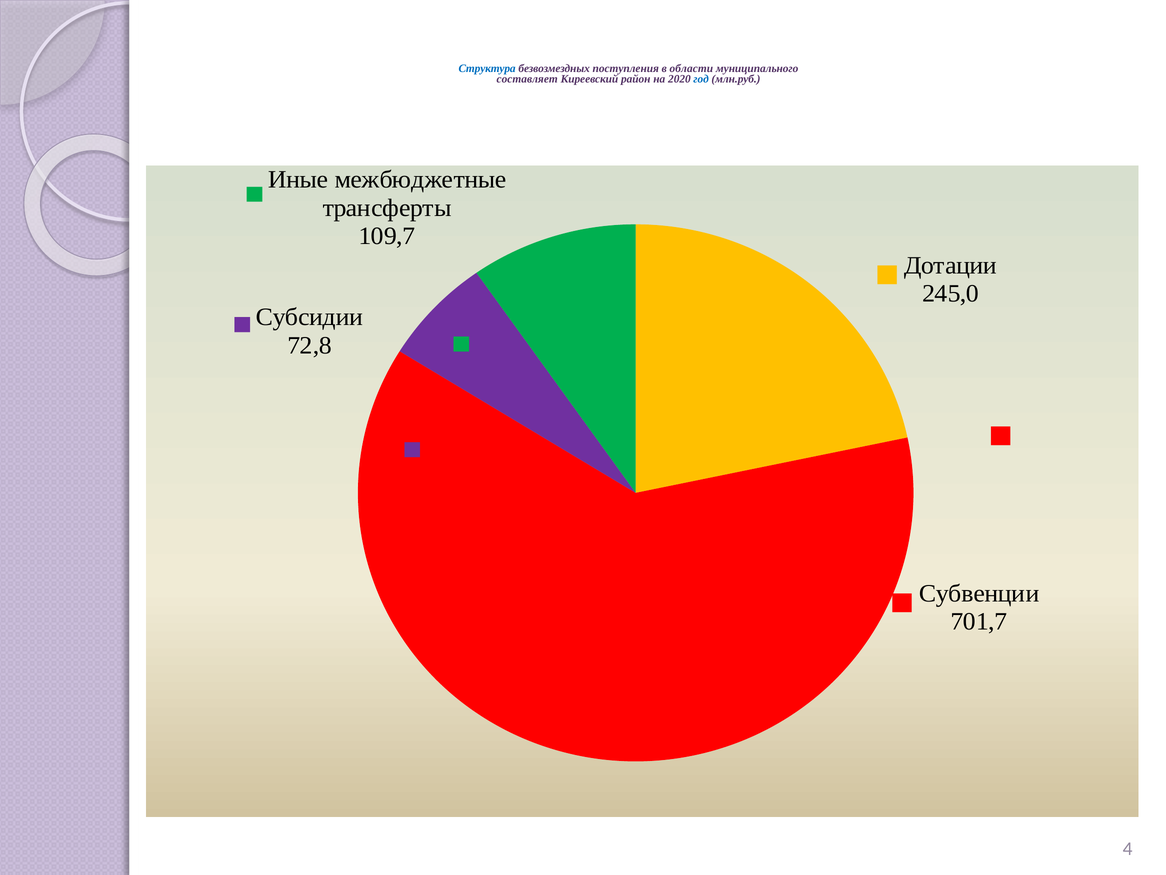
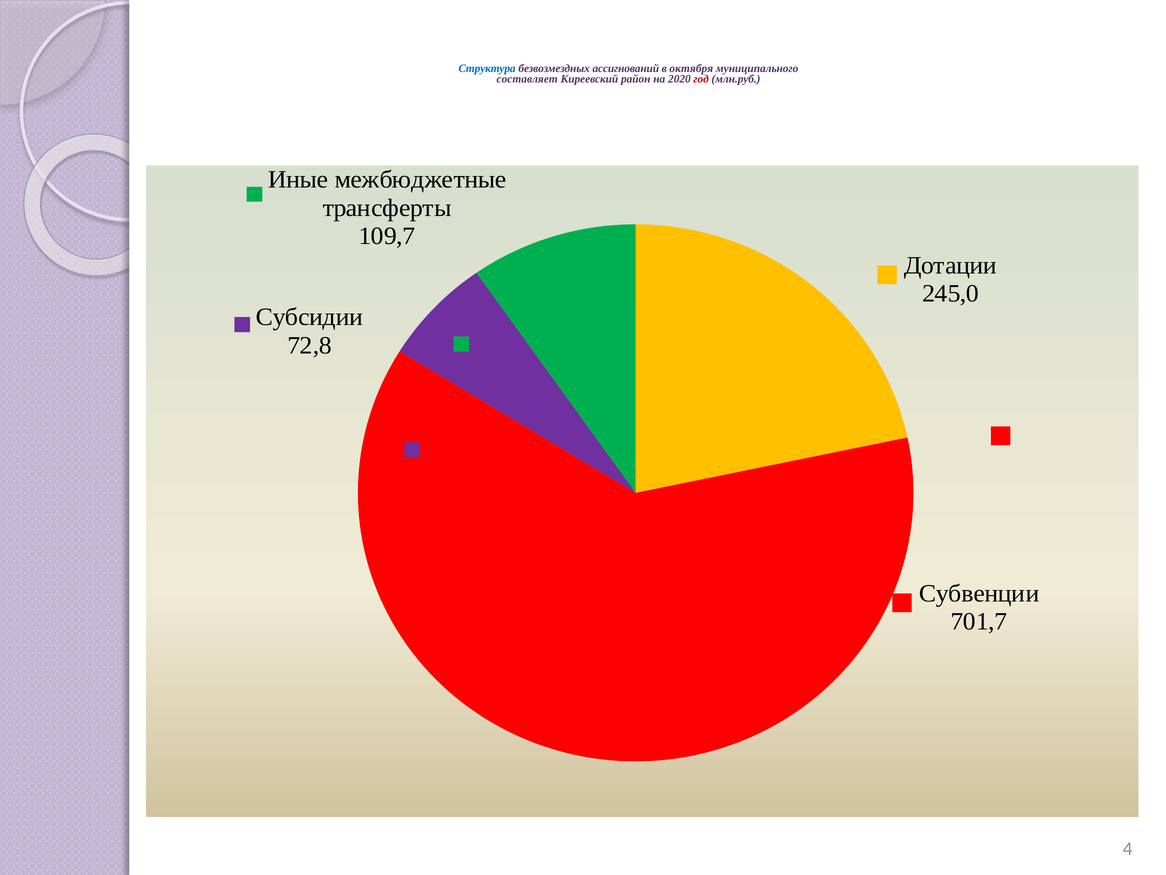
поступления: поступления -> ассигнований (626, 68)
области: области -> октября (691, 68)
год colour: blue -> red (701, 79)
